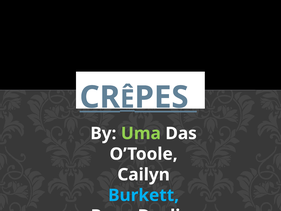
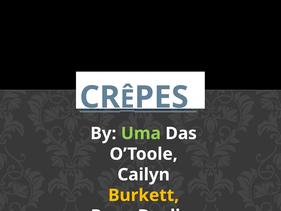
Burkett colour: light blue -> yellow (144, 195)
